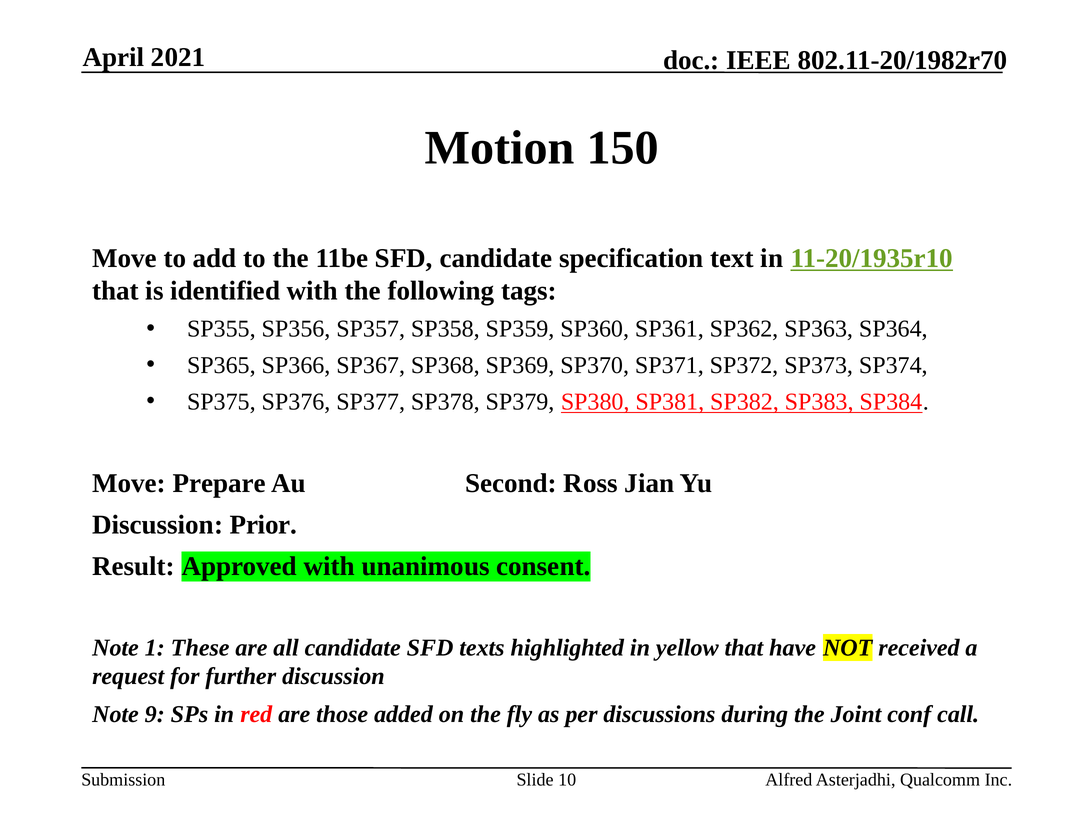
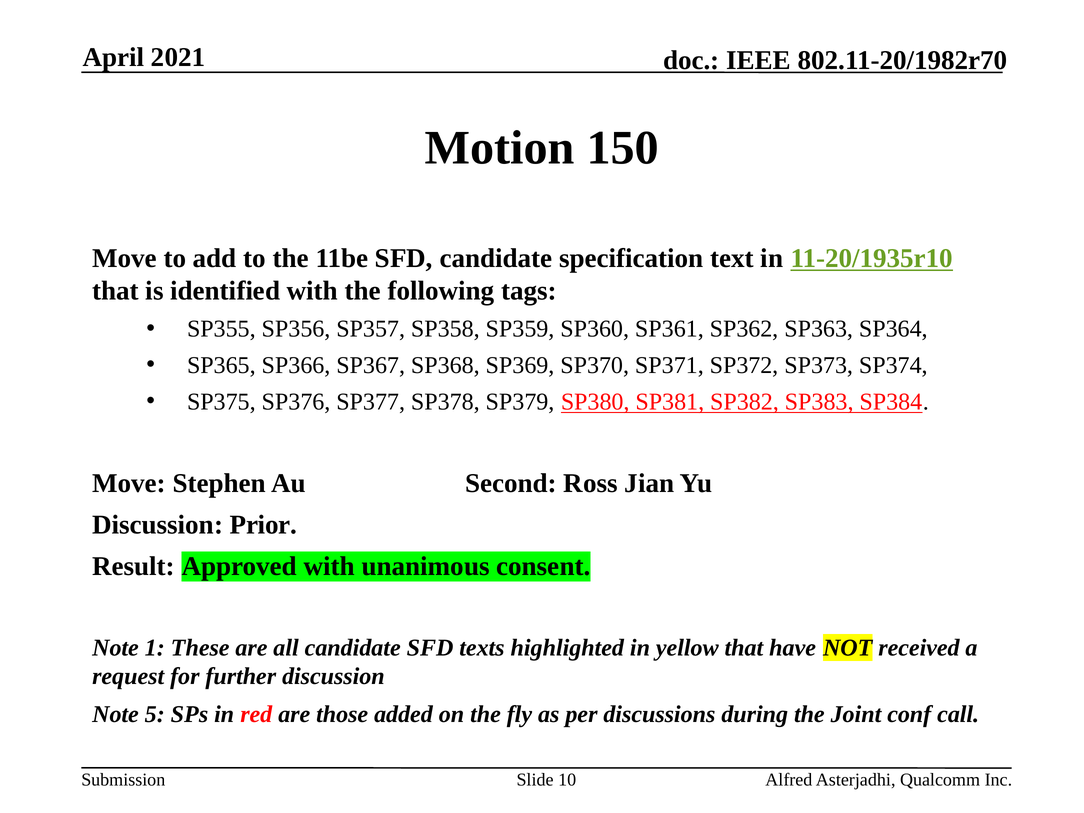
Prepare: Prepare -> Stephen (219, 483)
9: 9 -> 5 (155, 714)
